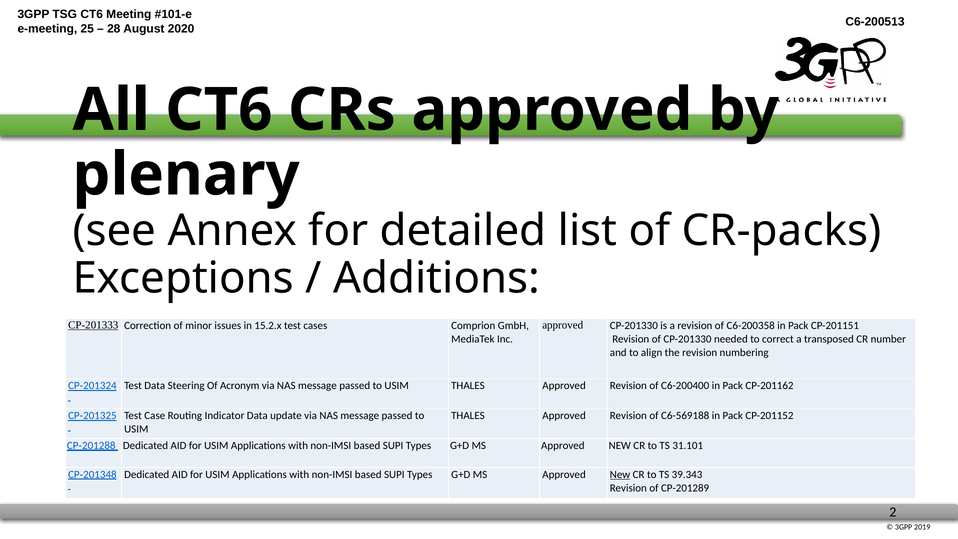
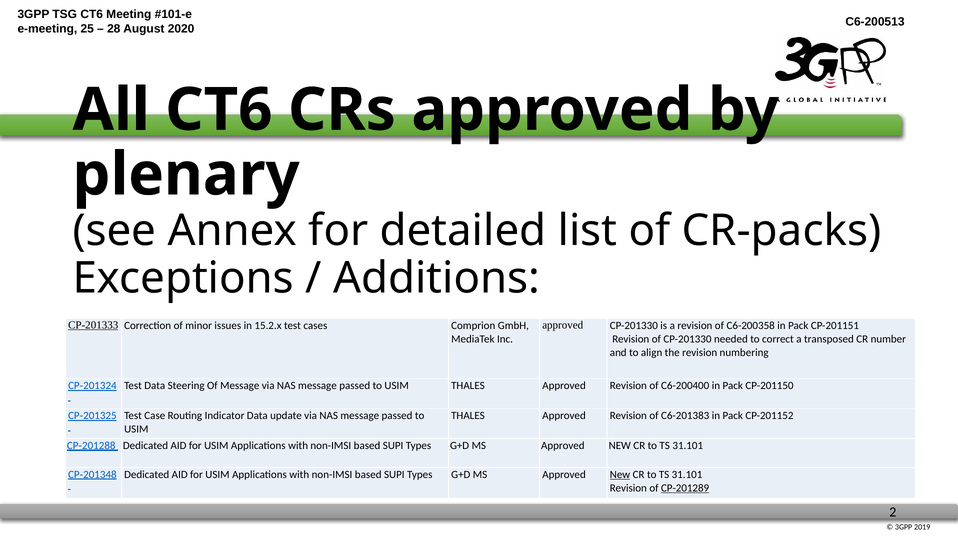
Of Acronym: Acronym -> Message (240, 386)
CP-201162: CP-201162 -> CP-201150 (769, 386)
C6-569188: C6-569188 -> C6-201383 (685, 416)
39.343: 39.343 -> 31.101 (687, 474)
CP-201289 underline: none -> present (685, 488)
